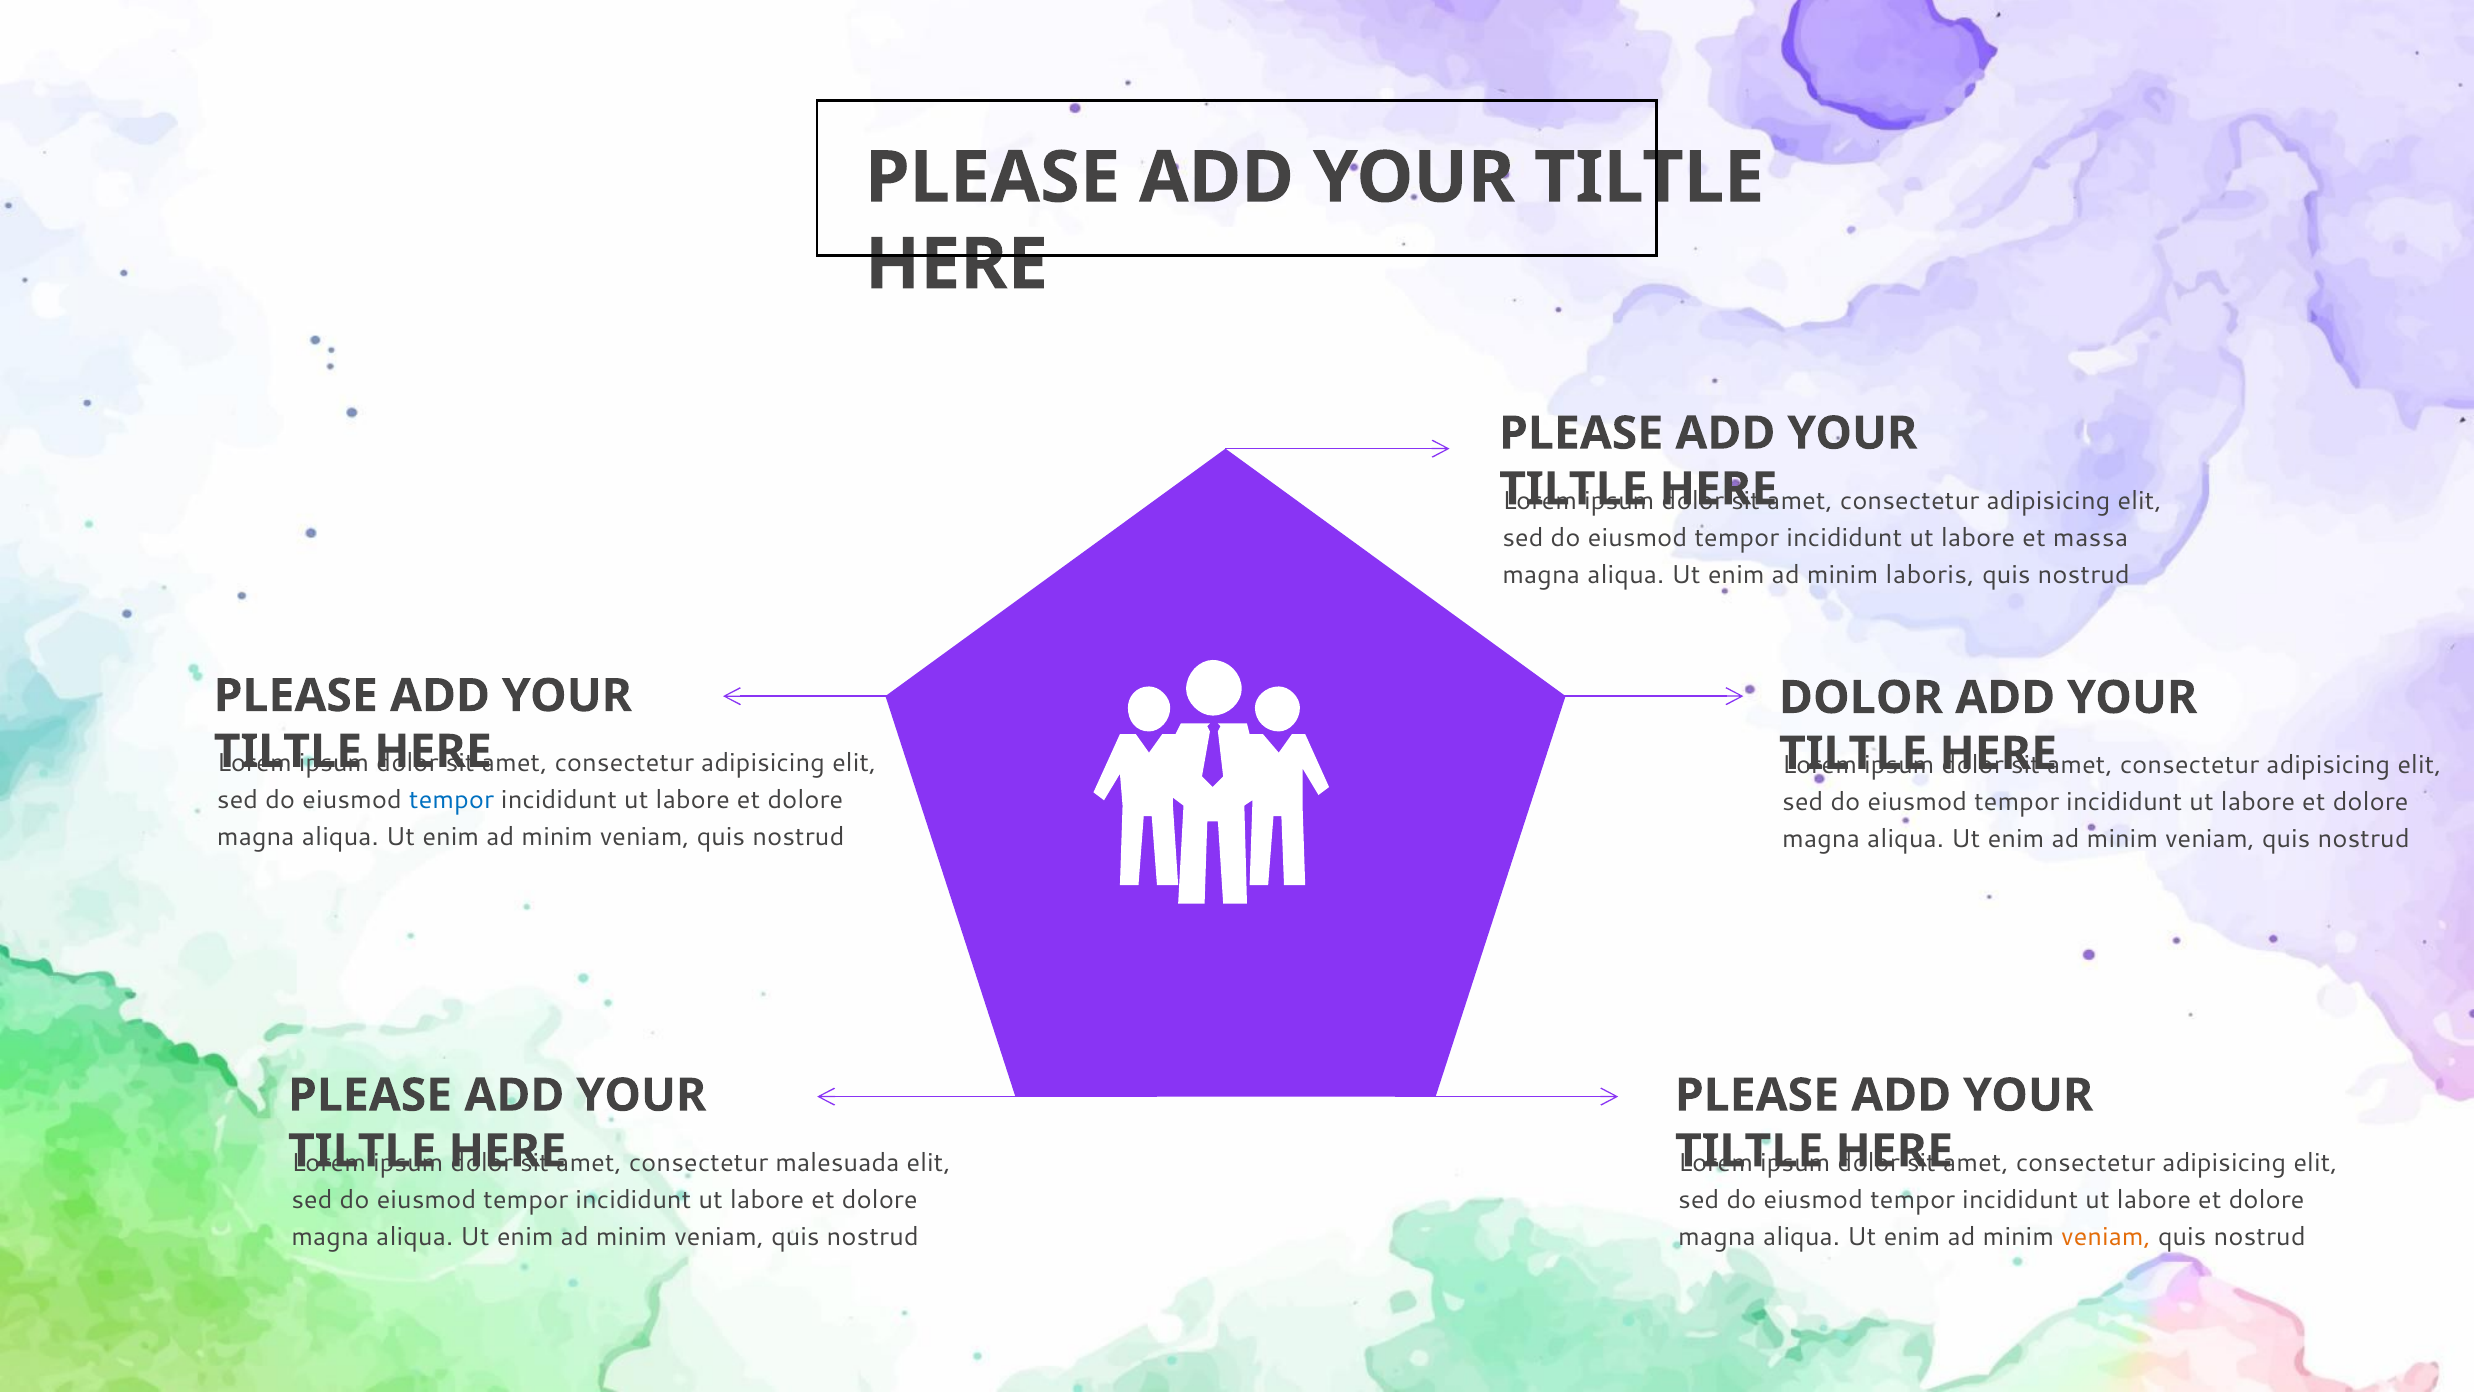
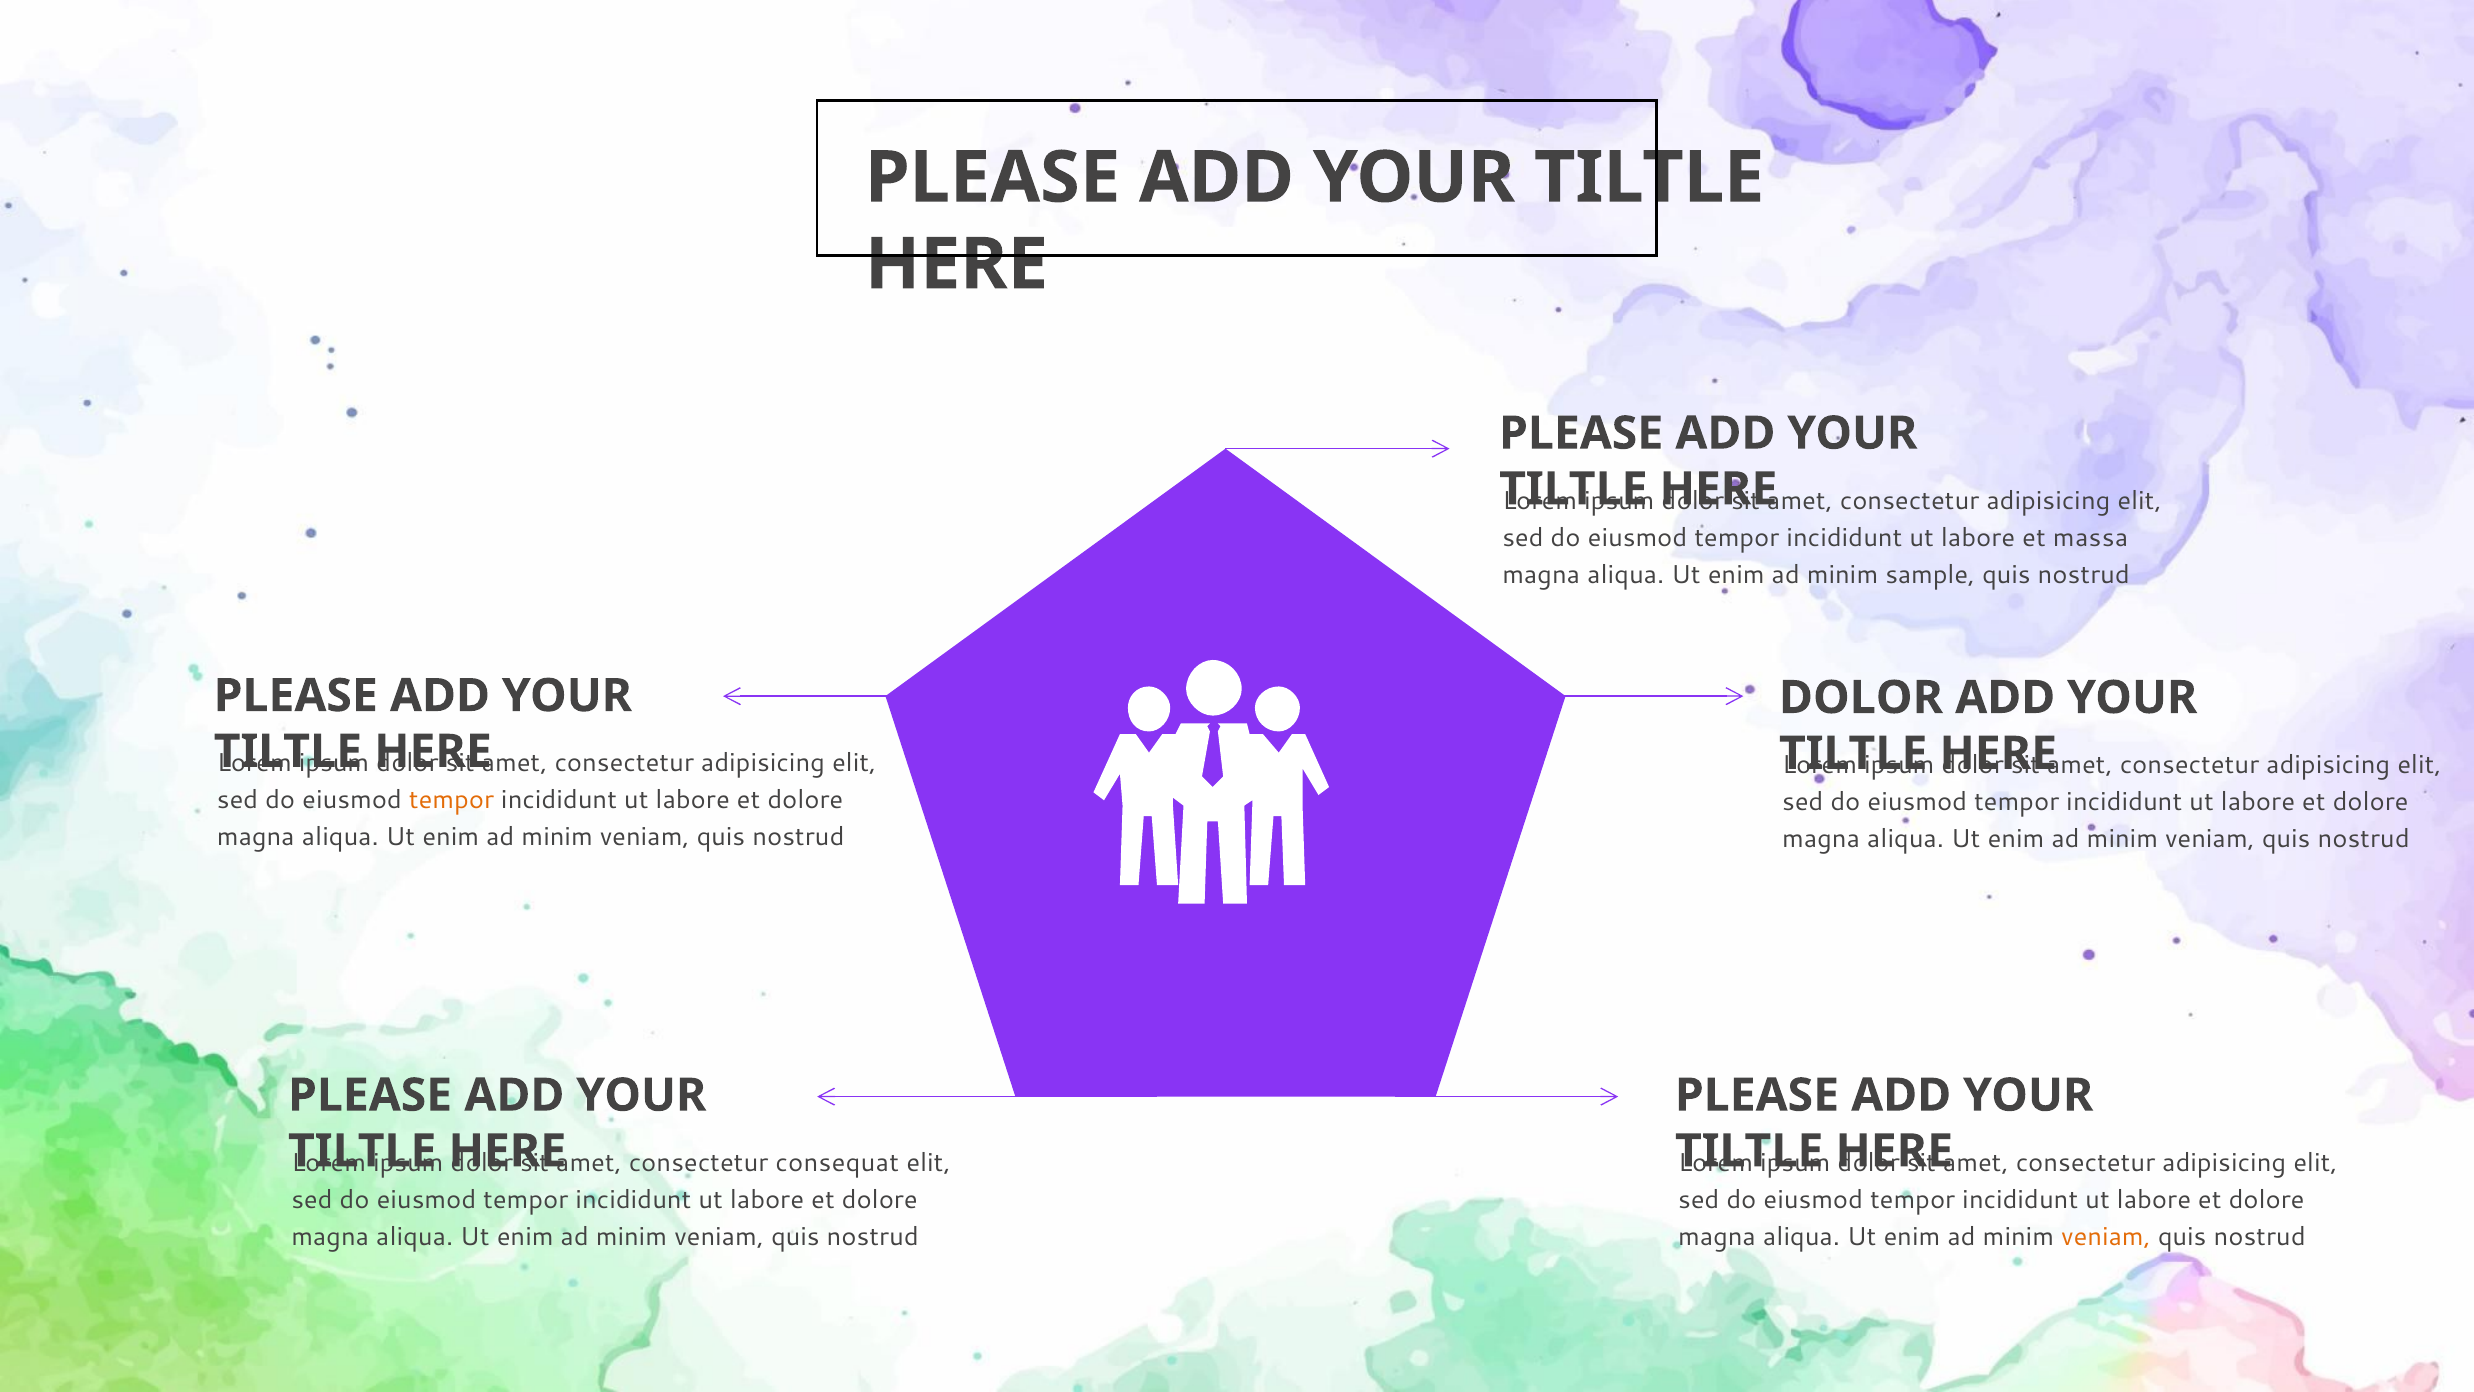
laboris: laboris -> sample (1930, 575)
tempor colour: blue -> orange (452, 800)
malesuada: malesuada -> consequat (837, 1162)
